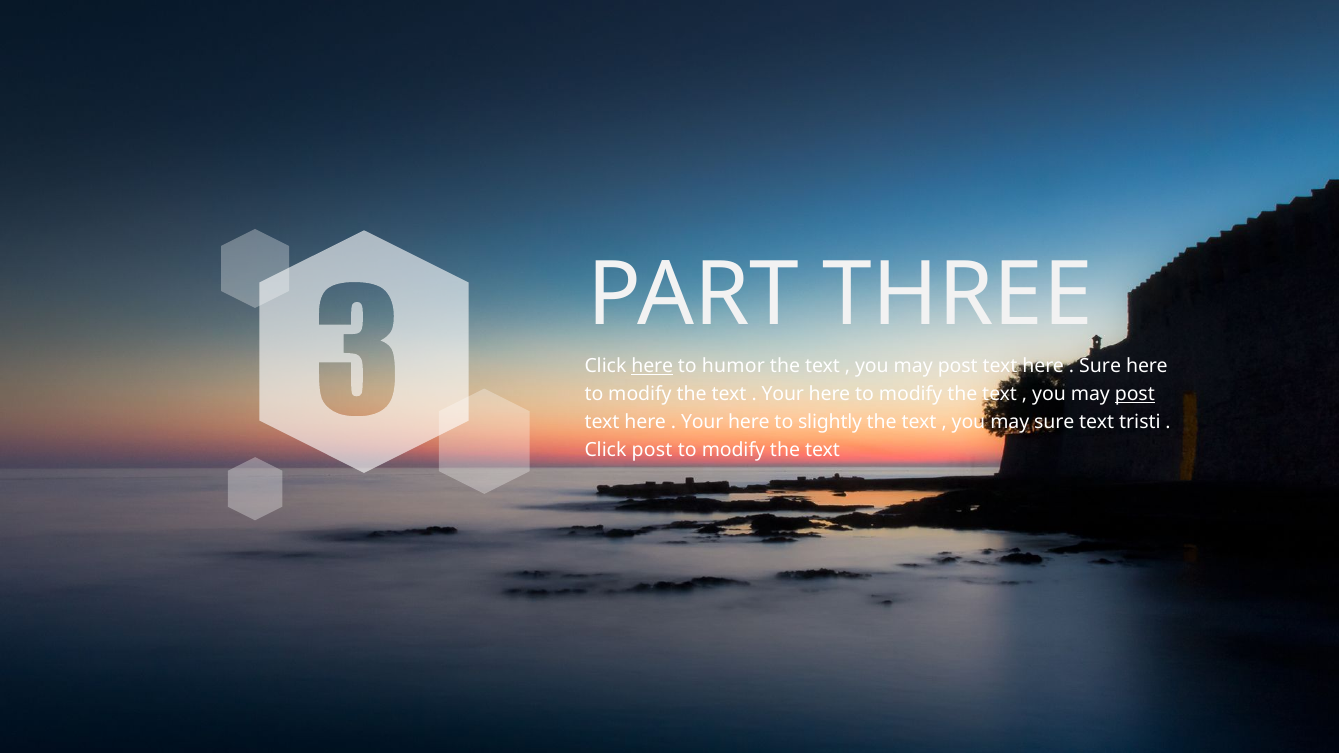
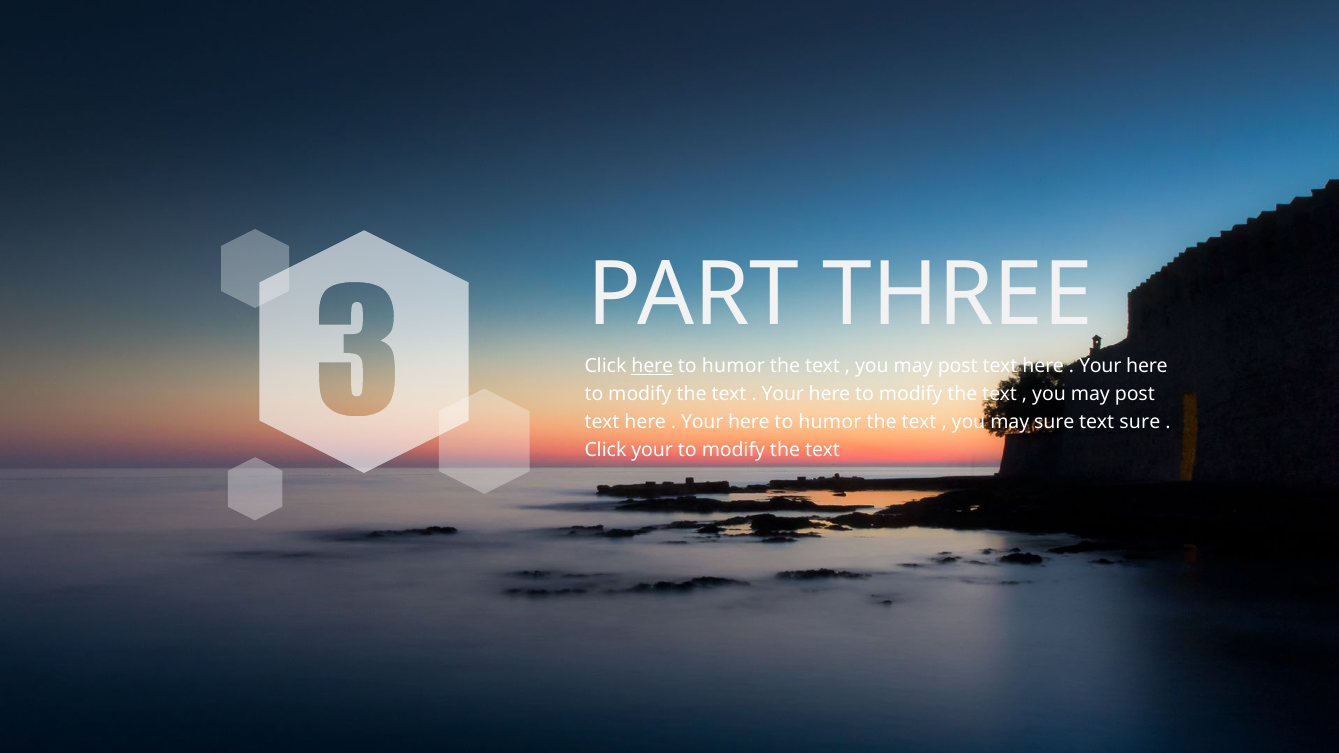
Sure: Sure -> Your (1100, 366)
post underline: present -> none (1135, 394)
slightly: slightly -> humor (830, 422)
text tristi: tristi -> sure (1140, 422)
Click post: post -> your (652, 450)
